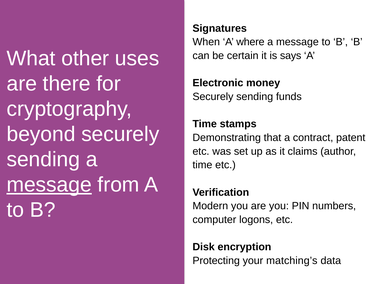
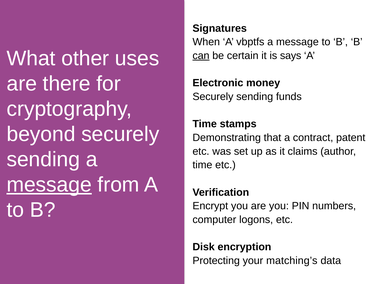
where: where -> vbptfs (250, 42)
can underline: none -> present (201, 56)
Modern: Modern -> Encrypt (210, 206)
